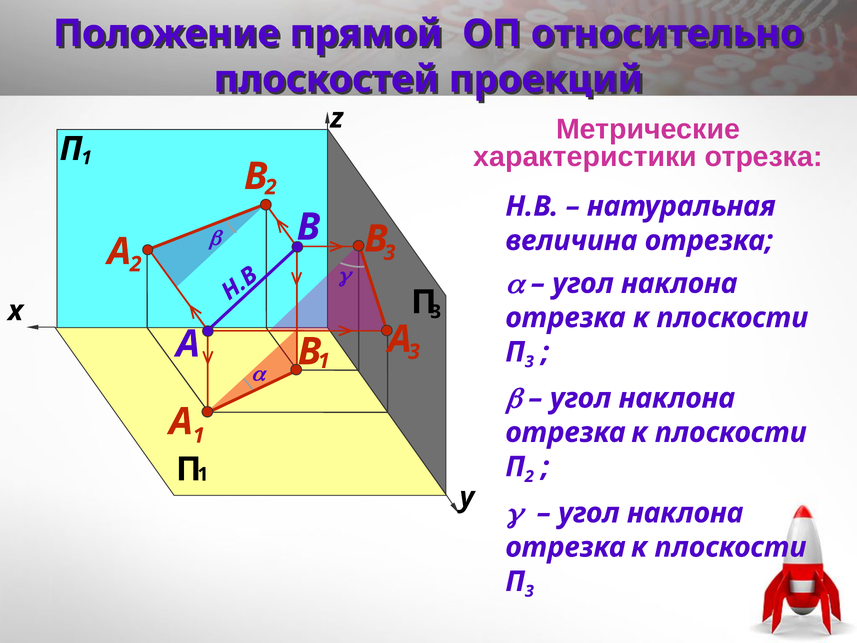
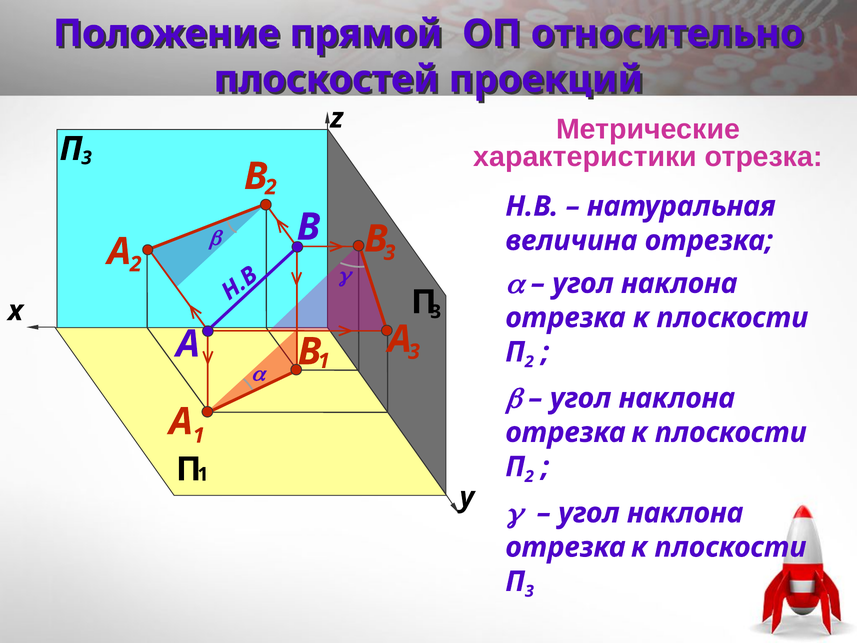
1: 1 -> 3 (87, 158)
3: 3 -> 2 (529, 362)
